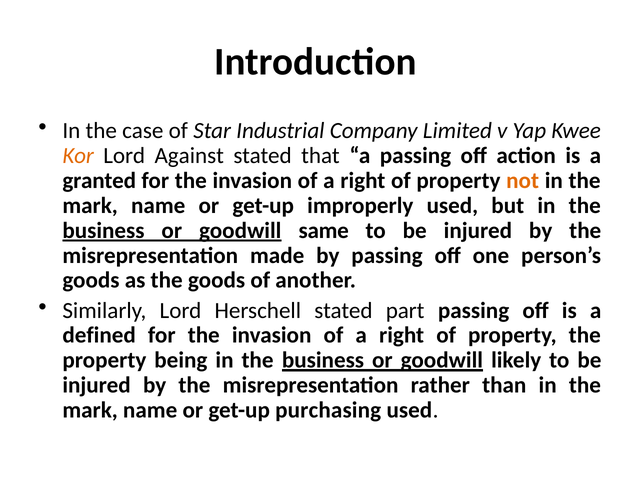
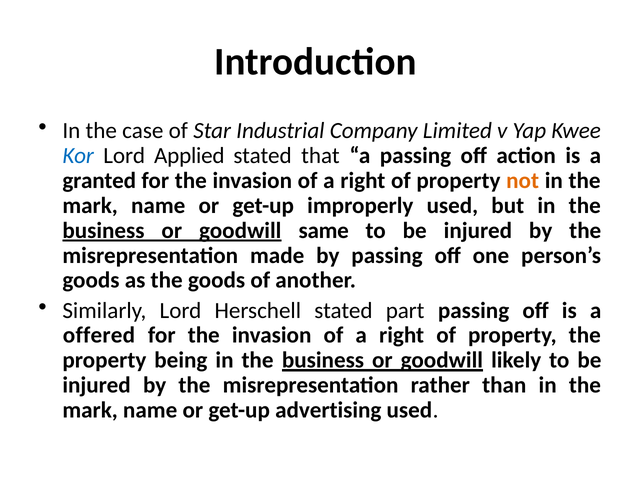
Kor colour: orange -> blue (78, 156)
Against: Against -> Applied (189, 156)
defined: defined -> offered (99, 335)
purchasing: purchasing -> advertising (328, 410)
